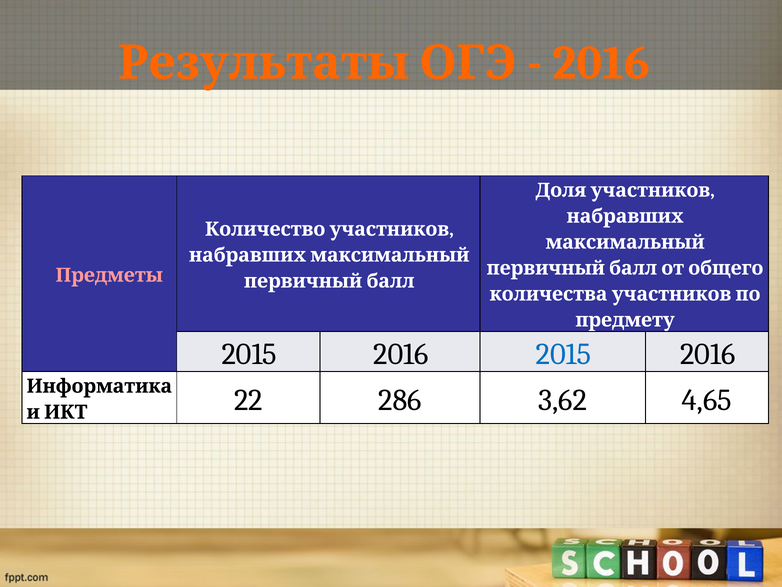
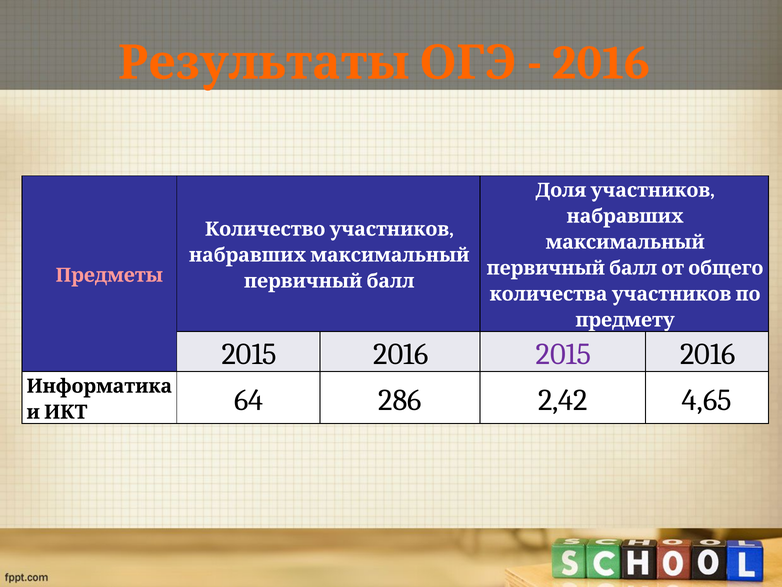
2015 colour: blue -> purple (564, 354)
22: 22 -> 64 (249, 400)
3,62: 3,62 -> 2,42 (563, 400)
